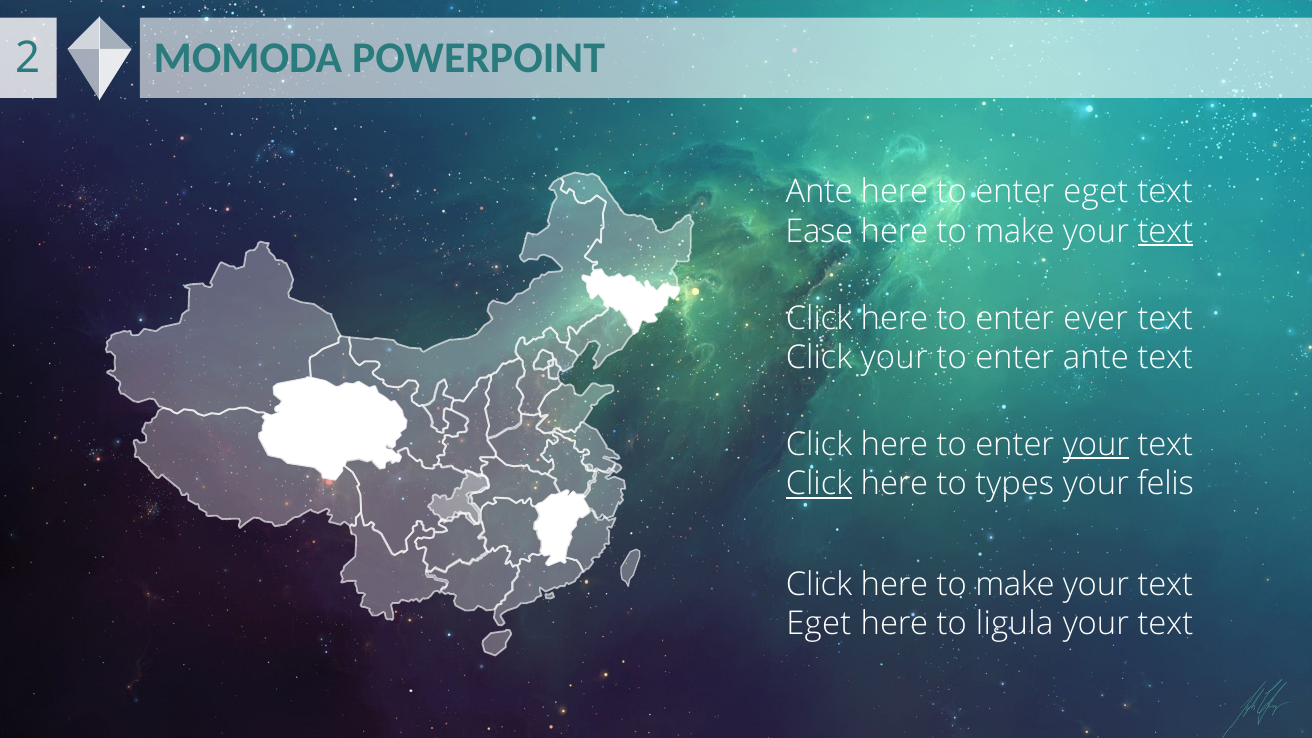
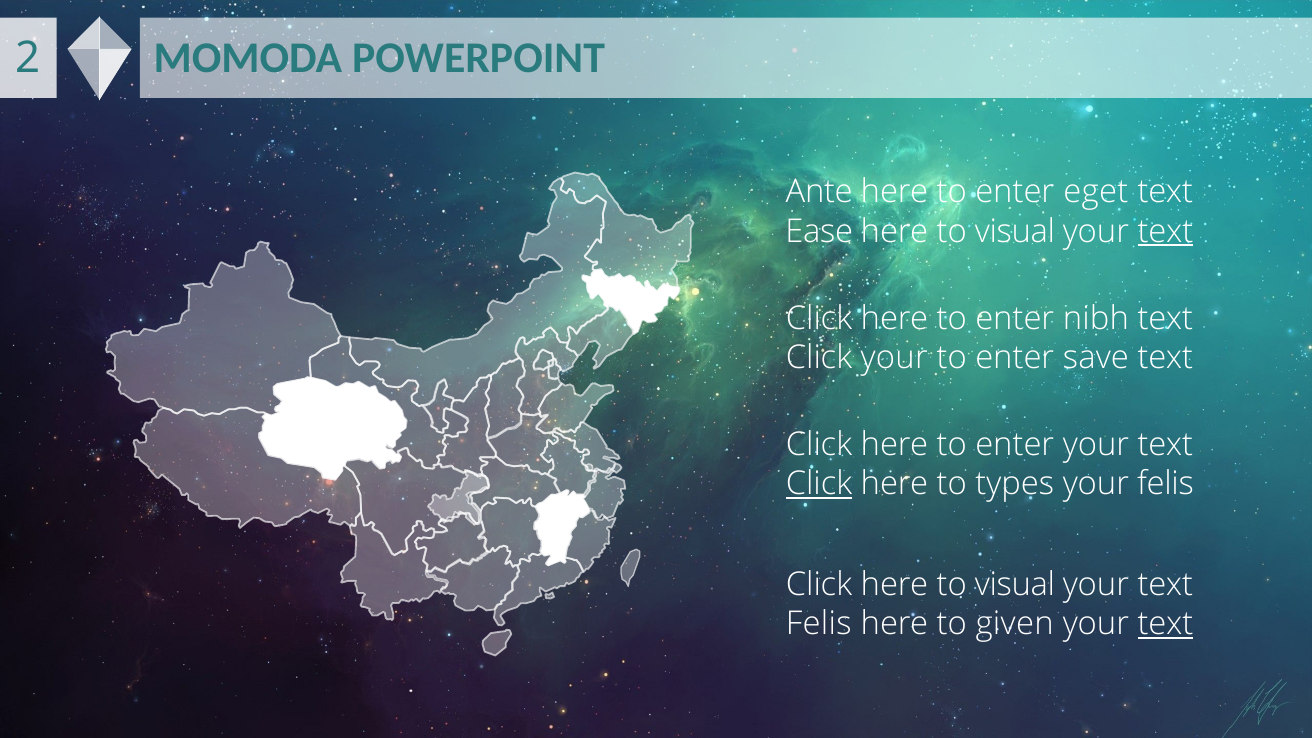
make: make -> visual (1015, 231)
ever: ever -> nibh (1096, 318)
enter ante: ante -> save (1096, 358)
your underline: present -> none (1096, 444)
Click here to make: make -> visual (1015, 585)
Eget: Eget -> Felis (819, 624)
ligula: ligula -> given (1015, 624)
text underline: none -> present (1165, 624)
